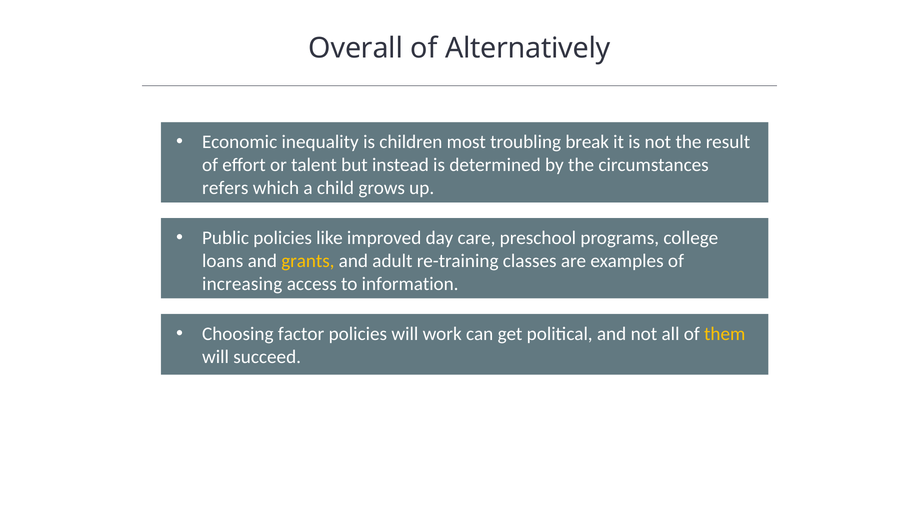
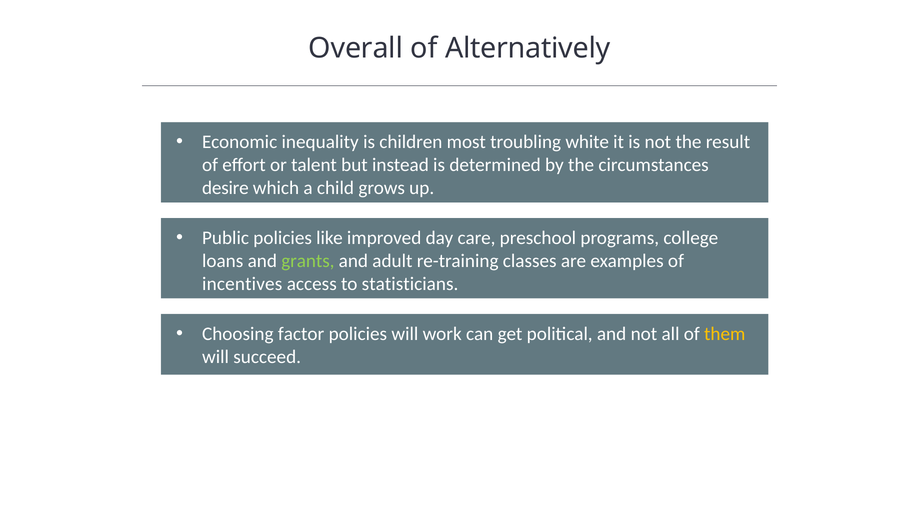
break: break -> white (587, 142)
refers: refers -> desire (225, 188)
grants colour: yellow -> light green (308, 261)
increasing: increasing -> incentives (242, 284)
information: information -> statisticians (410, 284)
